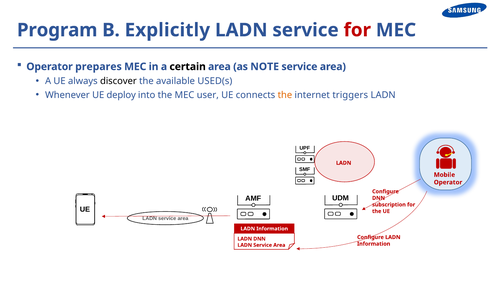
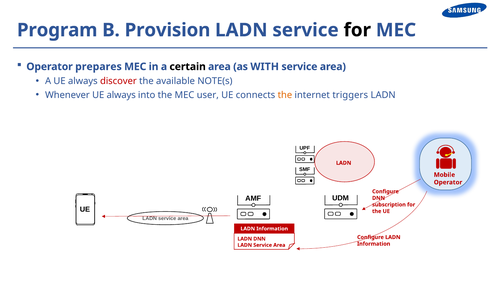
Explicitly: Explicitly -> Provision (168, 30)
for colour: red -> black (357, 30)
NOTE: NOTE -> WITH (265, 67)
discover colour: black -> red (118, 81)
USED(s: USED(s -> NOTE(s (215, 81)
Whenever UE deploy: deploy -> always (121, 95)
